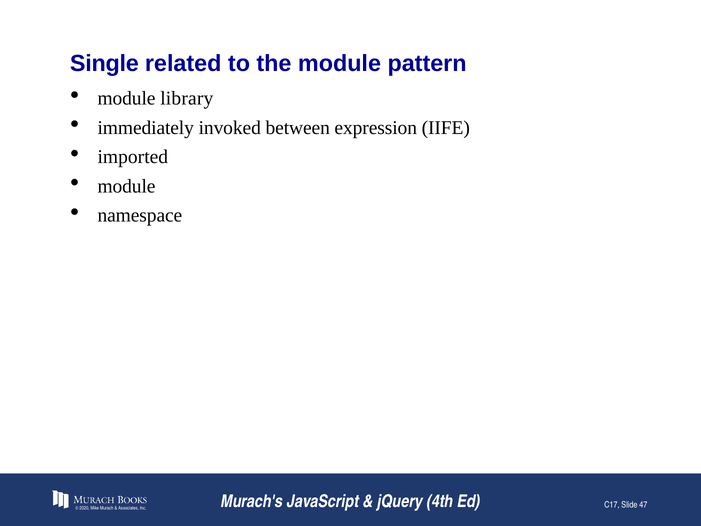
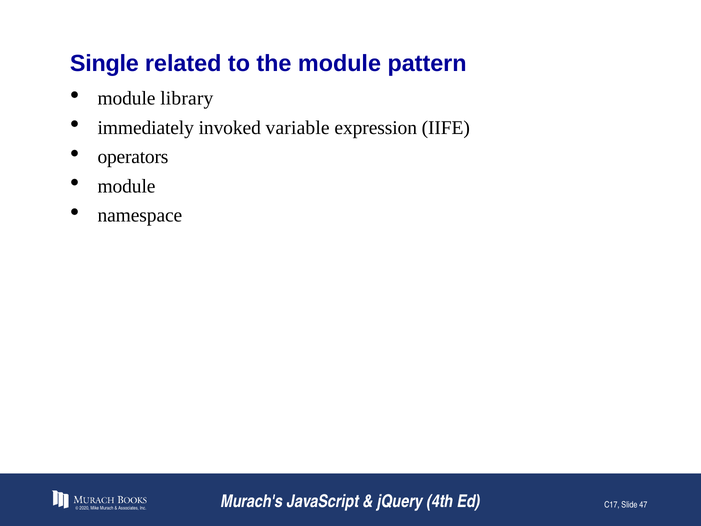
between: between -> variable (298, 128)
imported: imported -> operators (133, 157)
